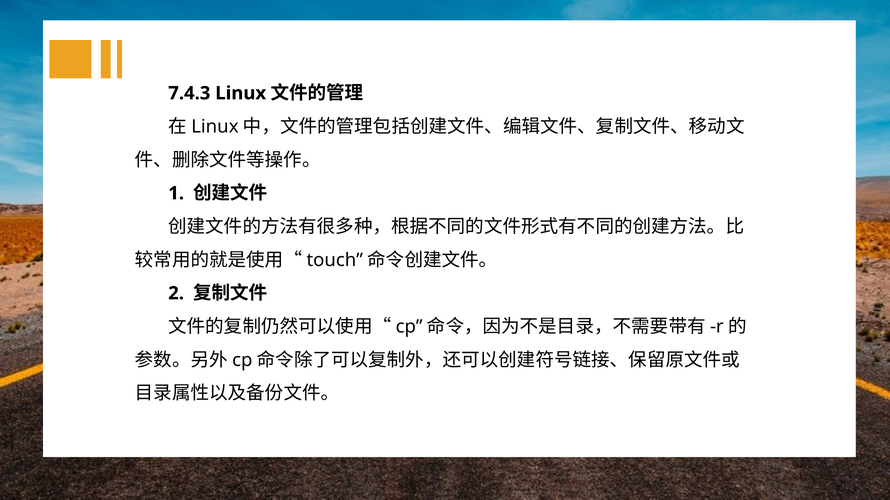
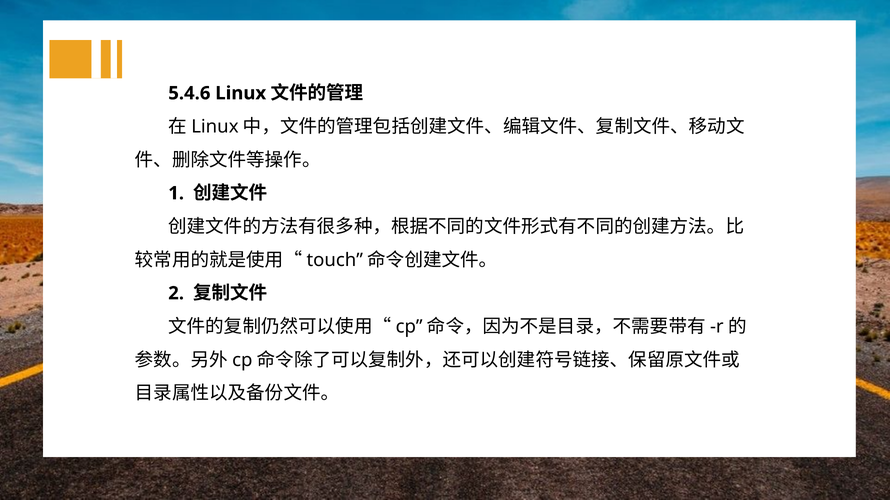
7.4.3: 7.4.3 -> 5.4.6 (189, 93)
